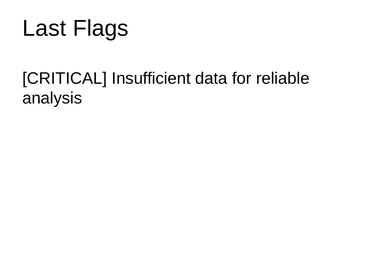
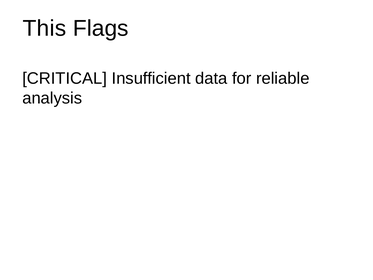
Last: Last -> This (44, 28)
